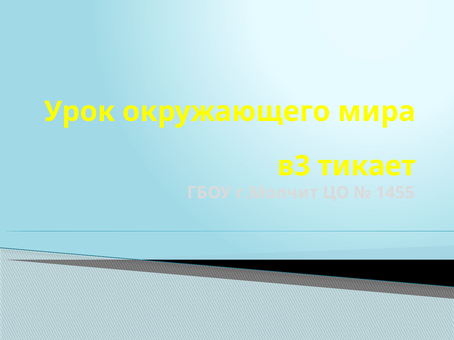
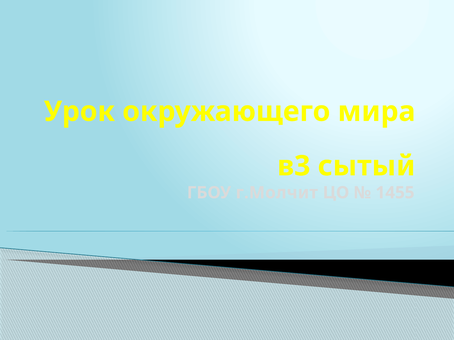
тикает: тикает -> сытый (367, 166)
